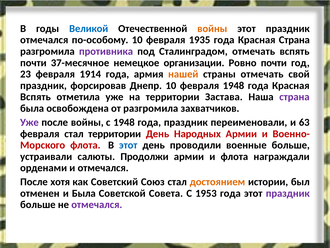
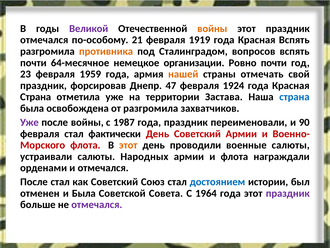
Великой colour: blue -> purple (89, 29)
по-особому 10: 10 -> 21 (137, 40)
1935: 1935 -> 1919 (200, 40)
Красная Страна: Страна -> Вспять (294, 40)
противника colour: purple -> orange (106, 51)
Сталинградом отмечать: отмечать -> вопросов (254, 51)
37-месячное: 37-месячное -> 64-месячное (80, 63)
1914: 1914 -> 1959 (90, 74)
Днепр 10: 10 -> 47 (171, 85)
февраля 1948: 1948 -> 1924 (234, 85)
Вспять: Вспять -> Страна (36, 97)
страна colour: purple -> blue (294, 97)
с 1948: 1948 -> 1987 (124, 122)
63: 63 -> 90 (304, 122)
стал территории: территории -> фактически (115, 133)
День Народных: Народных -> Советский (197, 133)
этот colour: blue -> orange (128, 145)
военные больше: больше -> салюты (291, 145)
Продолжи: Продолжи -> Народных (144, 156)
После хотя: хотя -> стал (60, 182)
достоянием colour: orange -> blue (217, 182)
1953: 1953 -> 1964 (206, 193)
